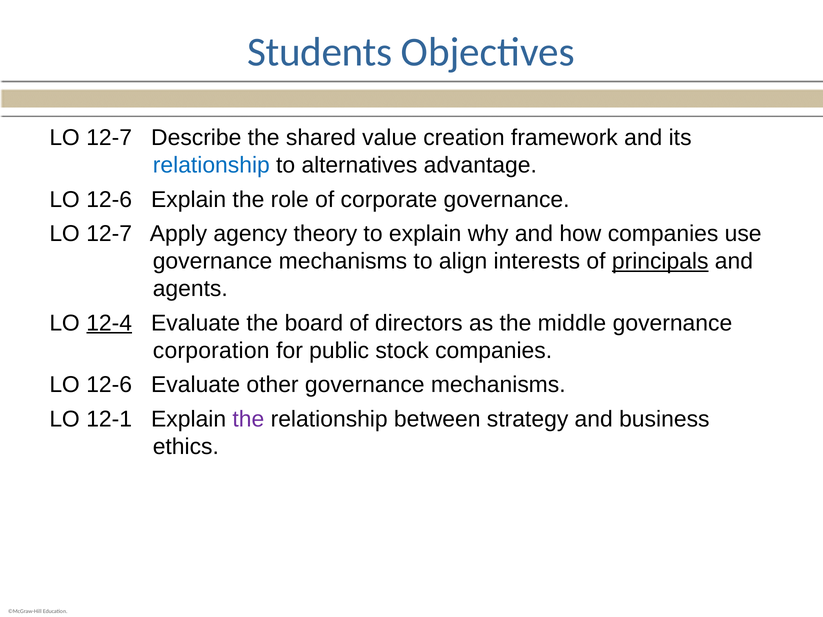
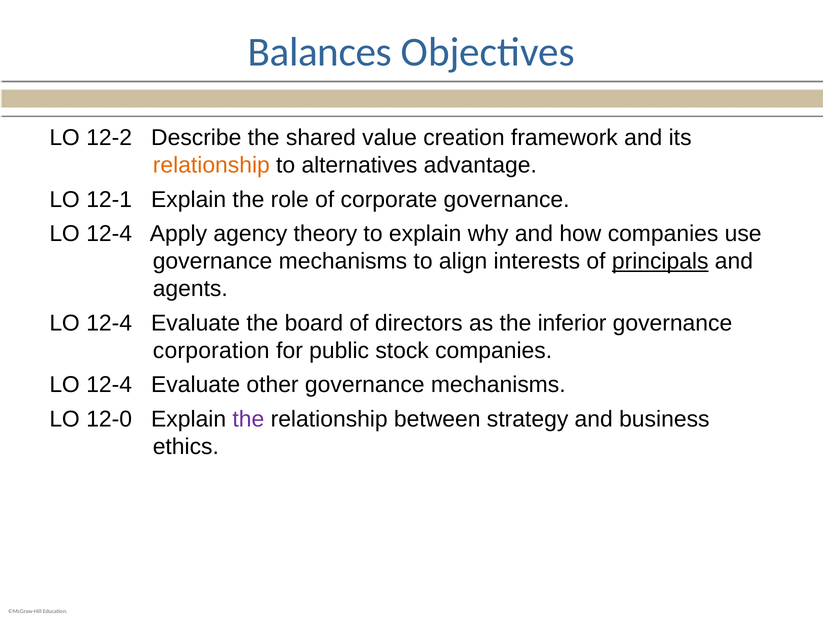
Students: Students -> Balances (320, 52)
12-7: 12-7 -> 12-2 (109, 138)
relationship colour: blue -> orange (211, 165)
12-6: 12-6 -> 12-1 (109, 200)
12-7: 12-7 -> 12-4 (109, 234)
12-4 underline: present -> none (109, 323)
middle: middle -> inferior (572, 323)
12-6: 12-6 -> 12-4 (109, 385)
12-1: 12-1 -> 12-0 (109, 419)
